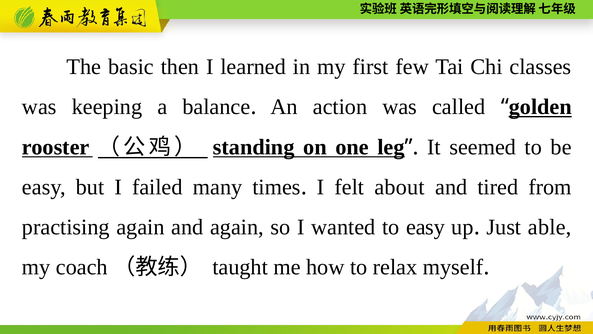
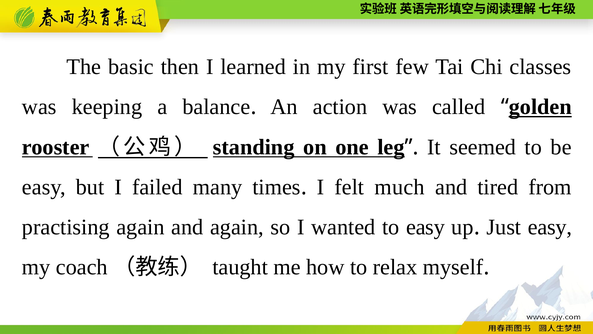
about: about -> much (400, 187)
Just able: able -> easy (550, 227)
